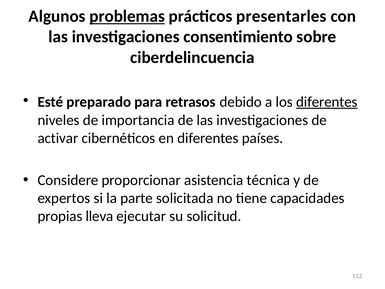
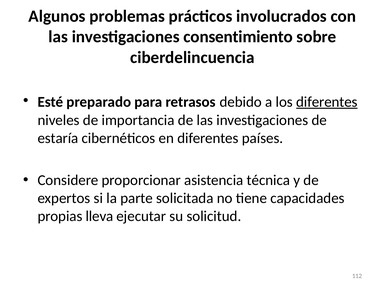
problemas underline: present -> none (127, 16)
presentarles: presentarles -> involucrados (281, 16)
activar: activar -> estaría (58, 138)
